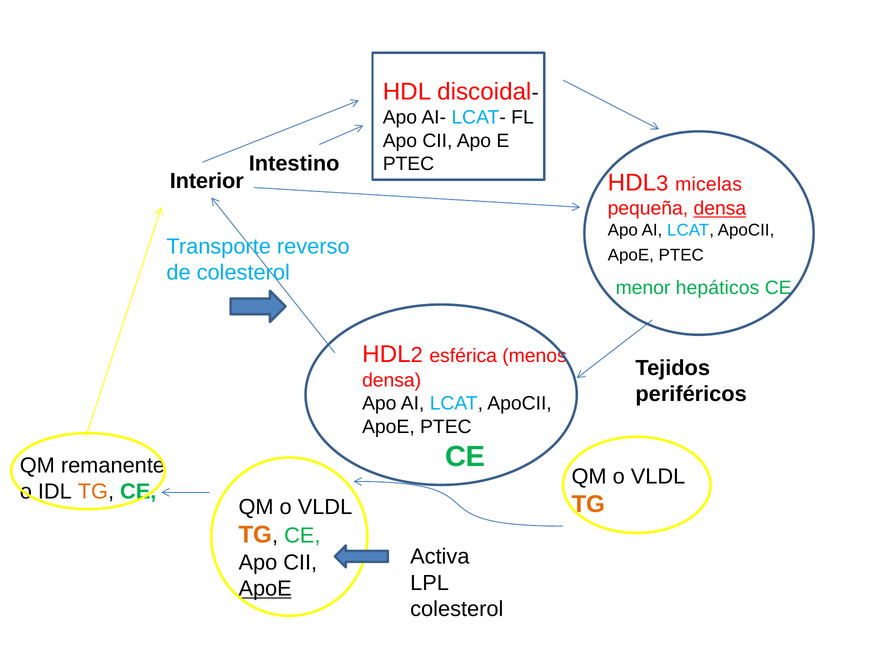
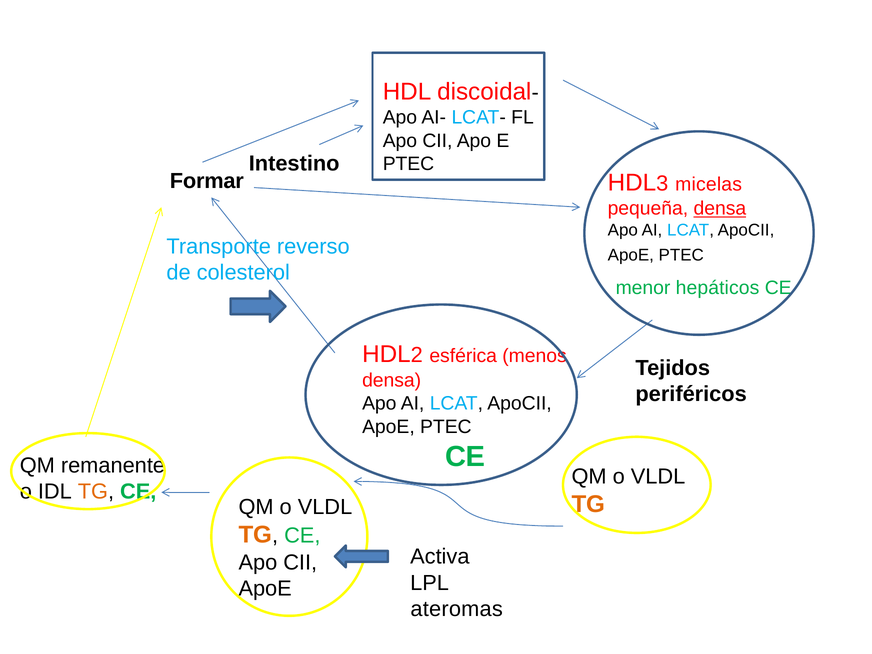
Interior: Interior -> Formar (207, 181)
ApoE underline: present -> none (265, 589)
colesterol: colesterol -> ateromas (457, 609)
